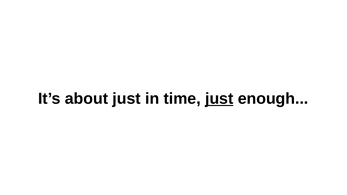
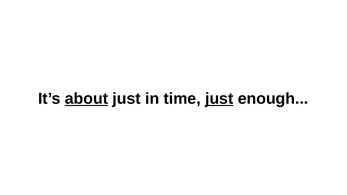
about underline: none -> present (86, 99)
